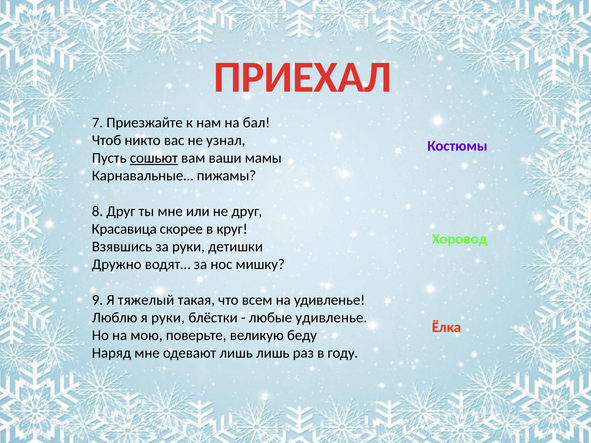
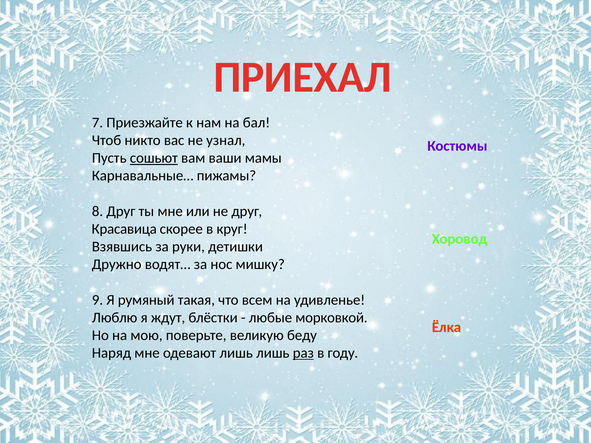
тяжелый: тяжелый -> румяный (146, 300)
я руки: руки -> ждут (168, 318)
любые удивленье: удивленье -> морковкой (331, 318)
раз underline: none -> present (303, 353)
